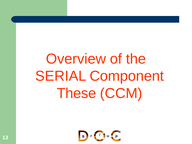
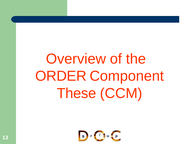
SERIAL: SERIAL -> ORDER (61, 76)
